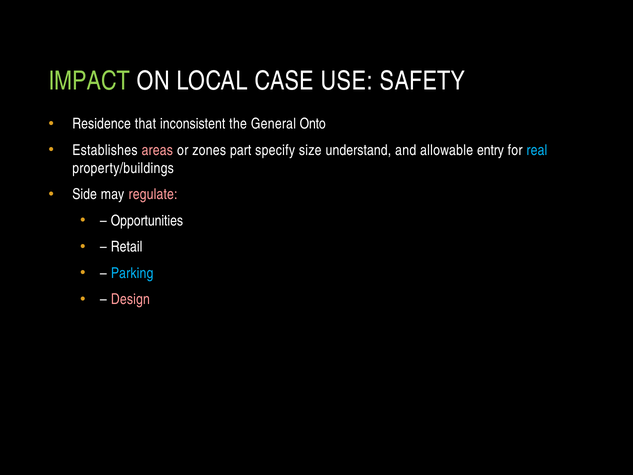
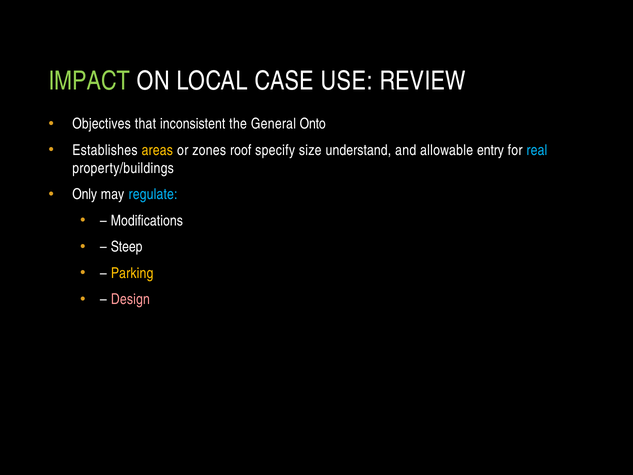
SAFETY: SAFETY -> REVIEW (423, 81)
Residence: Residence -> Objectives (102, 124)
areas colour: pink -> yellow (157, 150)
part: part -> roof (241, 150)
Side: Side -> Only (85, 194)
regulate colour: pink -> light blue (153, 194)
Opportunities: Opportunities -> Modifications (147, 221)
Retail: Retail -> Steep (127, 247)
Parking colour: light blue -> yellow (132, 273)
